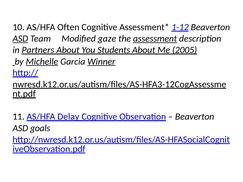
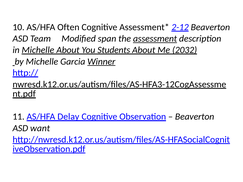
1-12: 1-12 -> 2-12 (180, 27)
ASD underline: present -> none (20, 39)
gaze: gaze -> span (107, 39)
in Partners: Partners -> Michelle (38, 50)
2005: 2005 -> 2032 (185, 50)
Michelle underline: present -> none (42, 62)
goals: goals -> want (40, 128)
